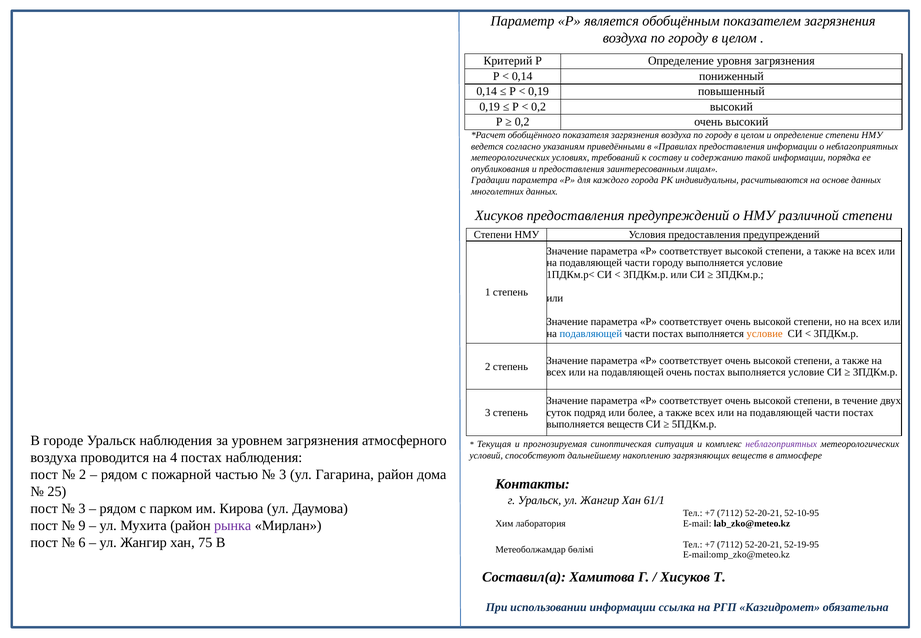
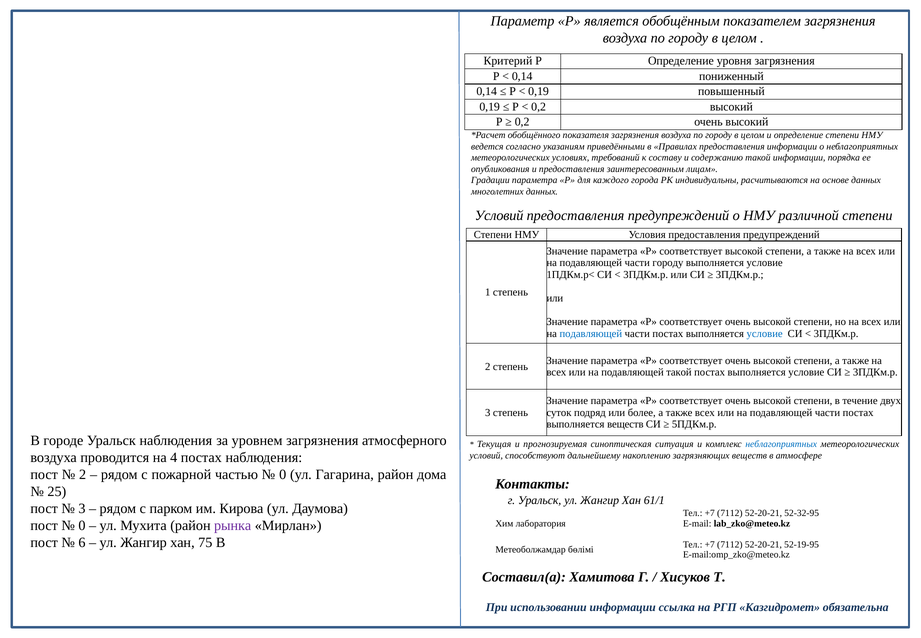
Хисуков: Хисуков -> Условий (499, 216)
условие colour: orange -> blue (765, 333)
подавляющей очень: очень -> такой (679, 372)
неблагоприятных colour: purple -> blue (781, 444)
3: 3 -> 0 (283, 474)
52-10-95: 52-10-95 -> 52-32-95 (802, 513)
9: 9 -> 0 (82, 525)
